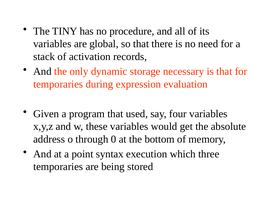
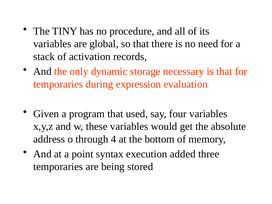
0: 0 -> 4 (114, 139)
which: which -> added (183, 154)
